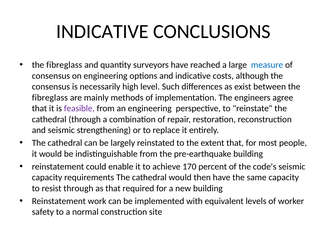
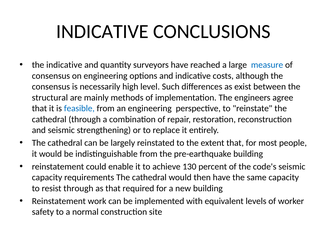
fibreglass: fibreglass -> indicative (64, 65)
fibreglass: fibreglass -> structural (50, 98)
feasible colour: purple -> blue (79, 109)
170: 170 -> 130 (189, 167)
